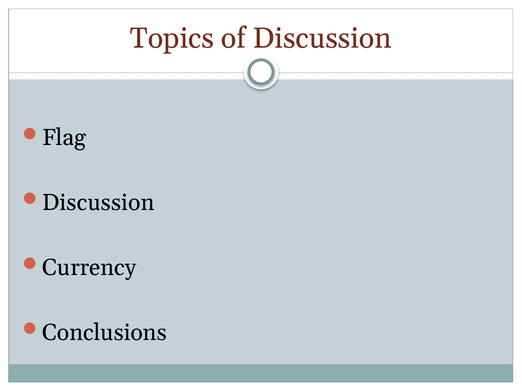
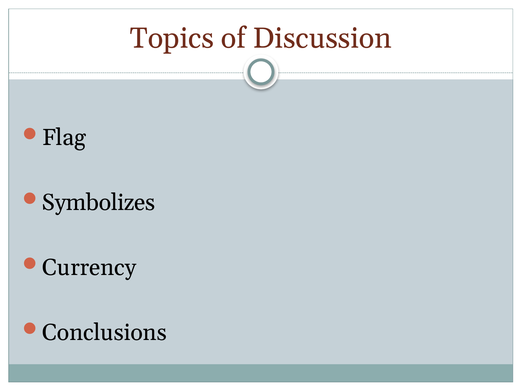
Discussion: Discussion -> Symbolizes (99, 203)
